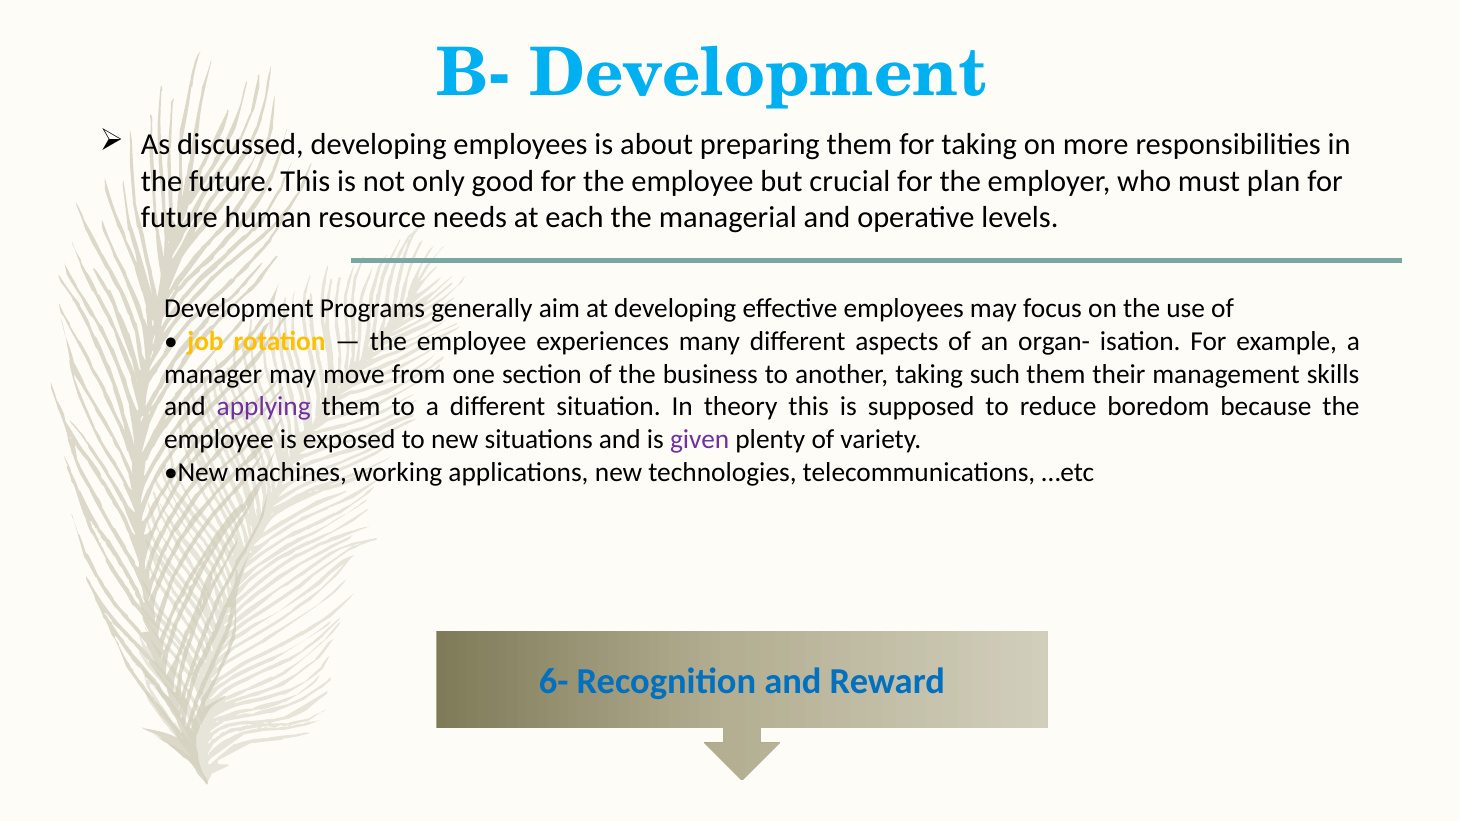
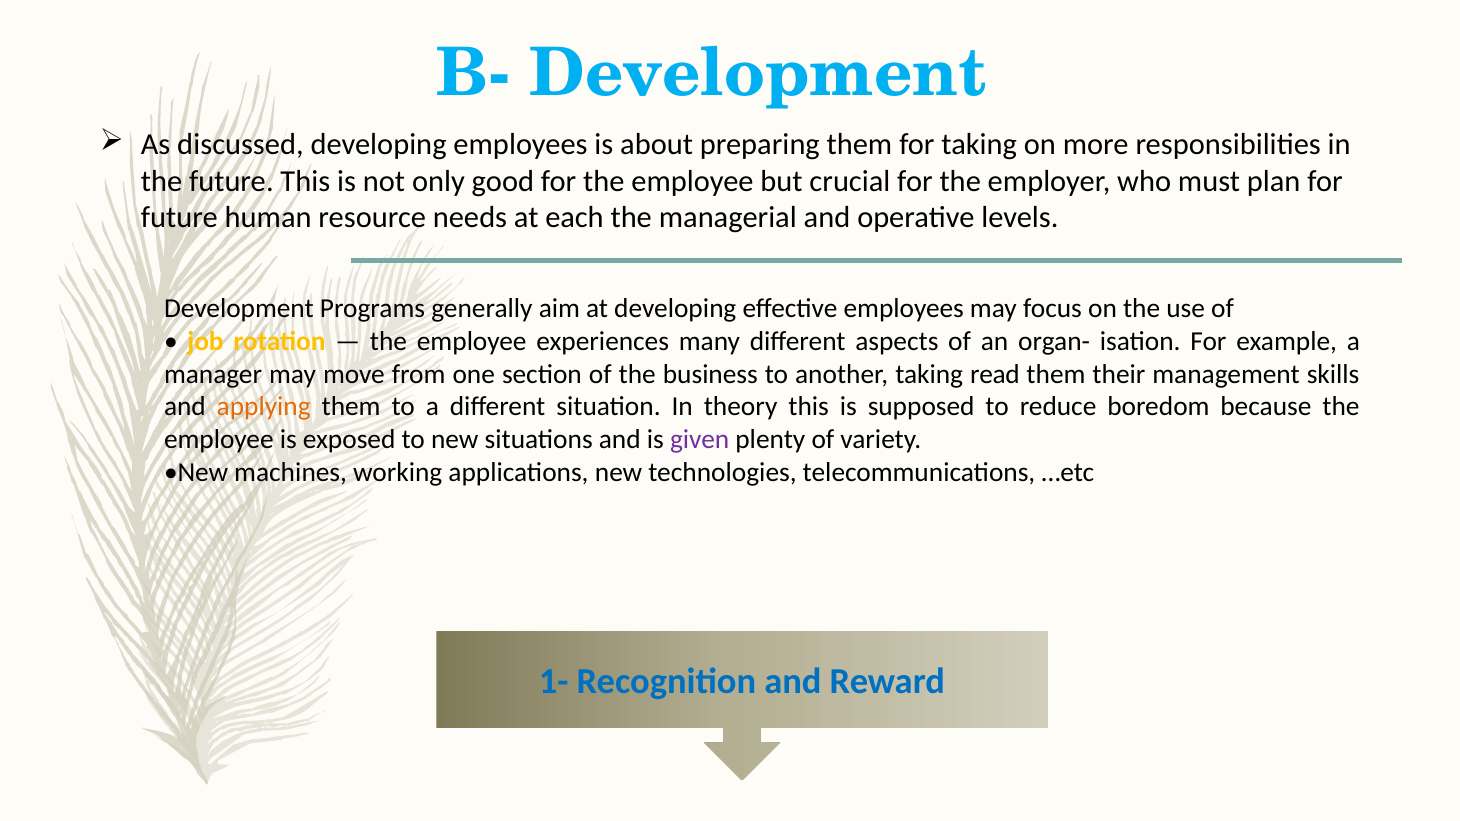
such: such -> read (995, 374)
applying colour: purple -> orange (264, 407)
6-: 6- -> 1- (554, 682)
